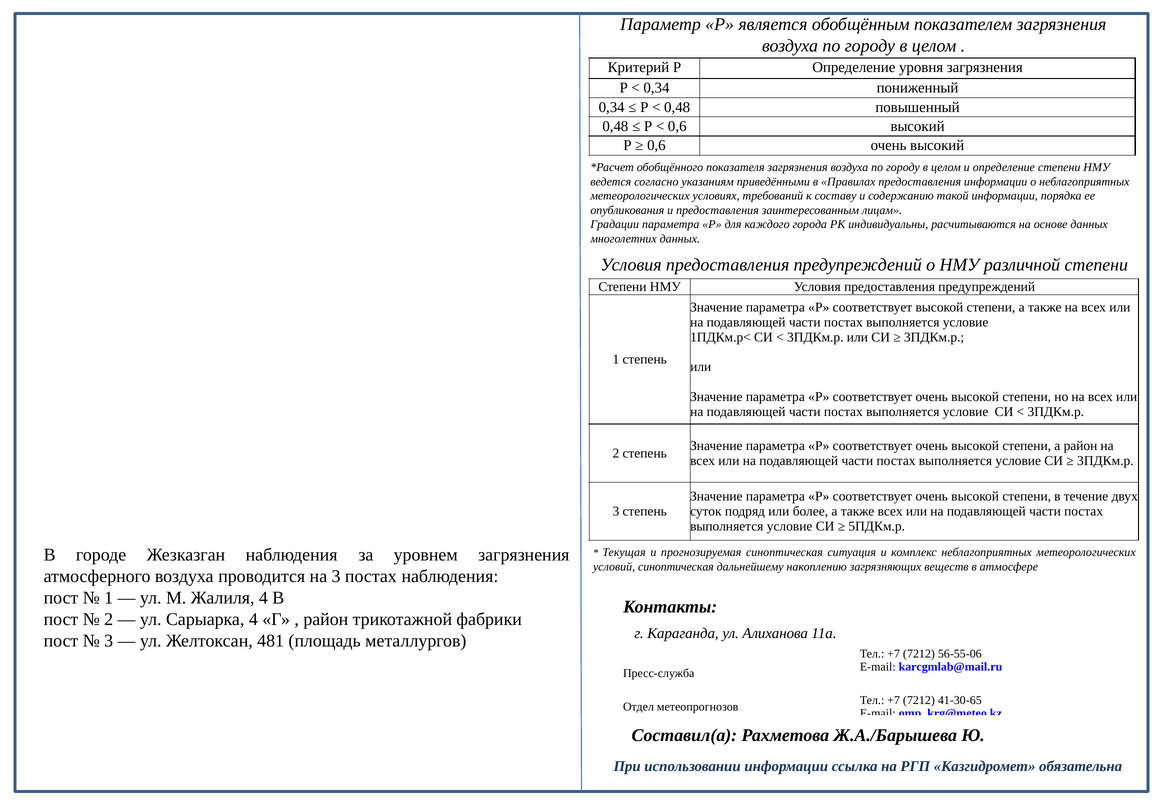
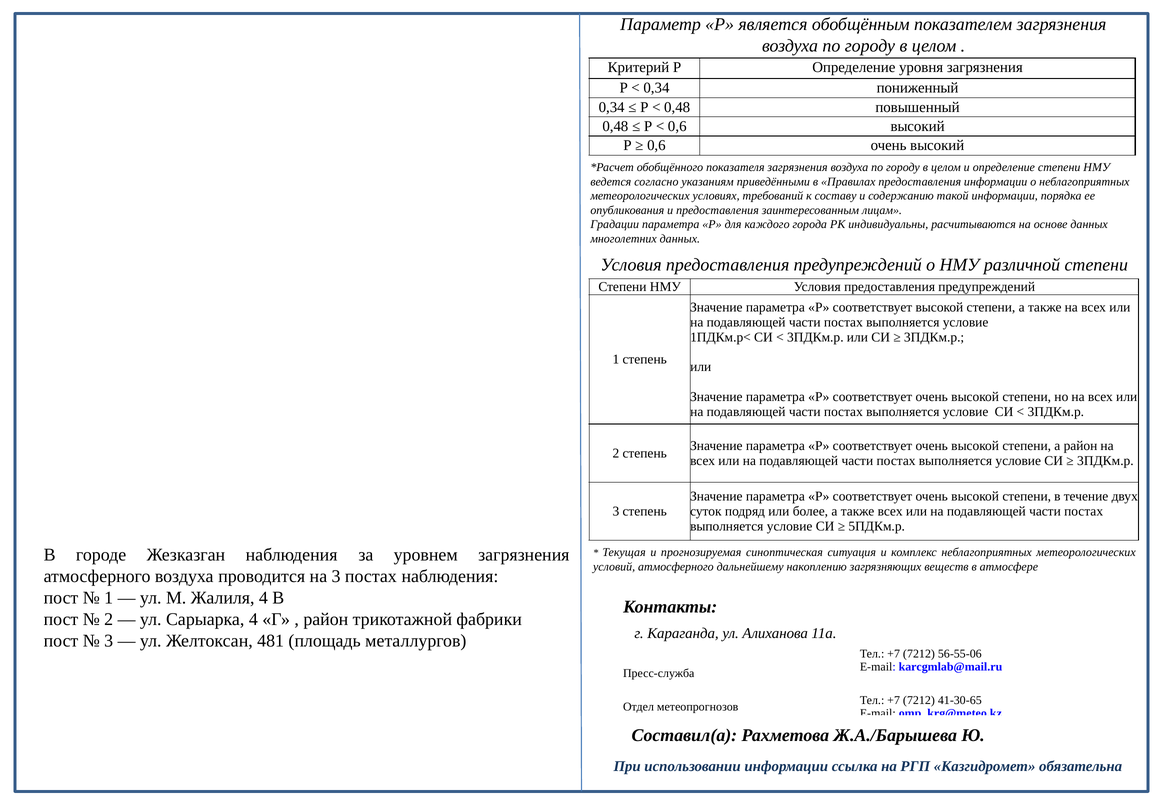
условий синоптическая: синоптическая -> атмосферного (676, 567)
